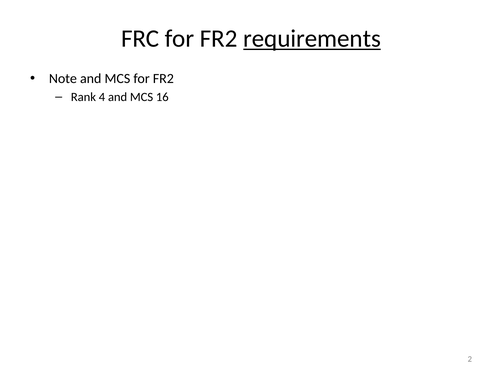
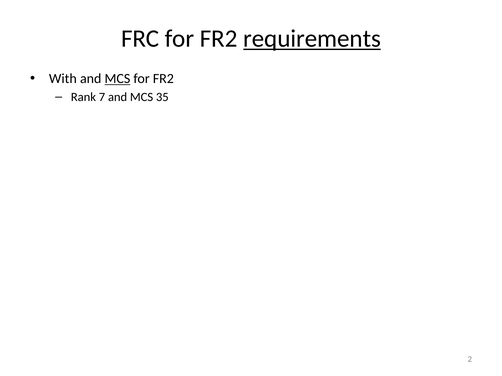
Note: Note -> With (63, 79)
MCS underline: none -> present (117, 79)
4: 4 -> 7 (102, 97)
16: 16 -> 35 (162, 97)
